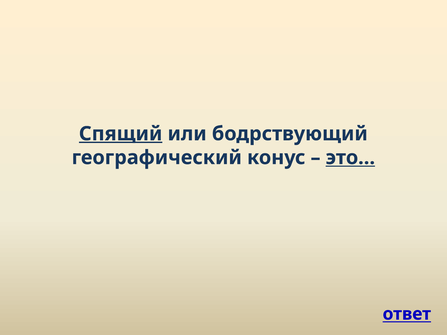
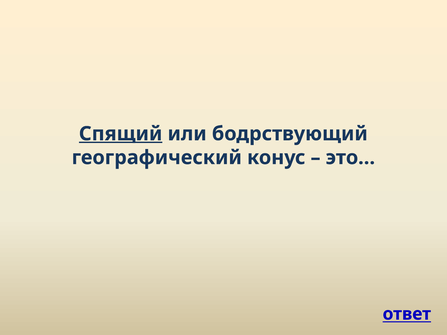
это… underline: present -> none (350, 158)
